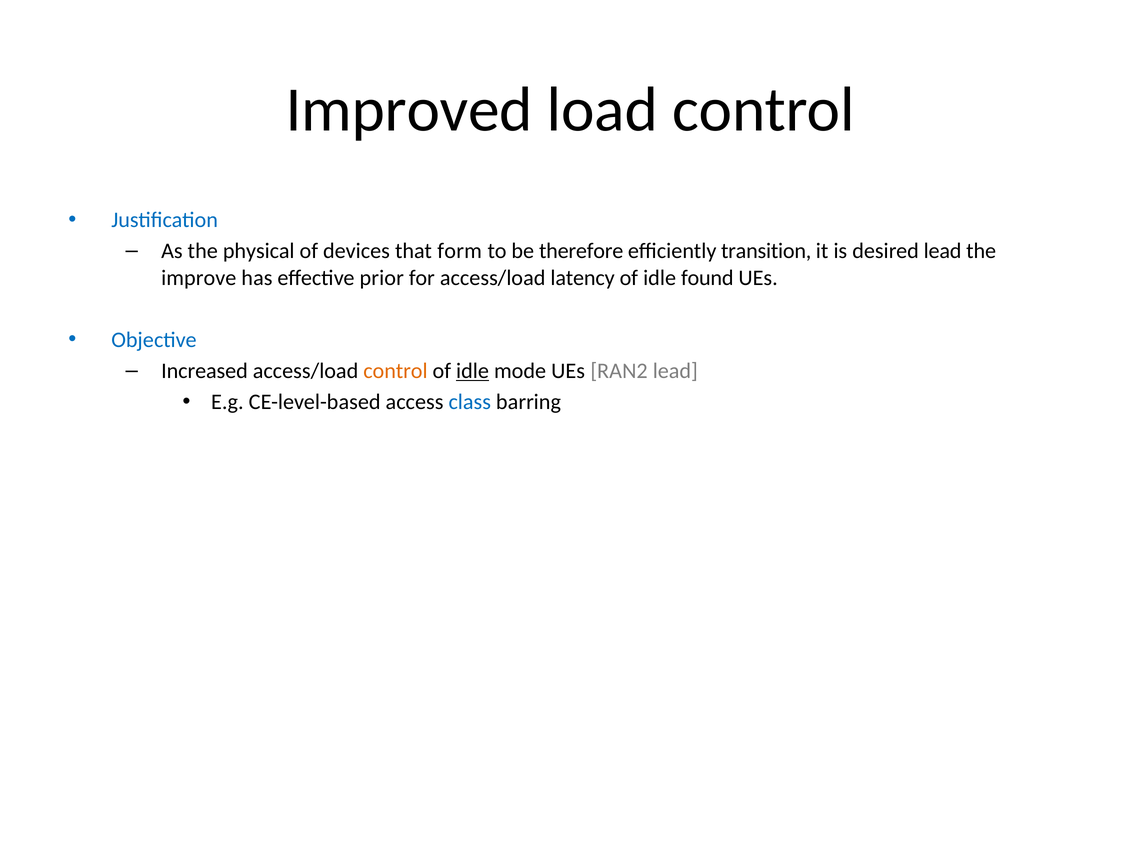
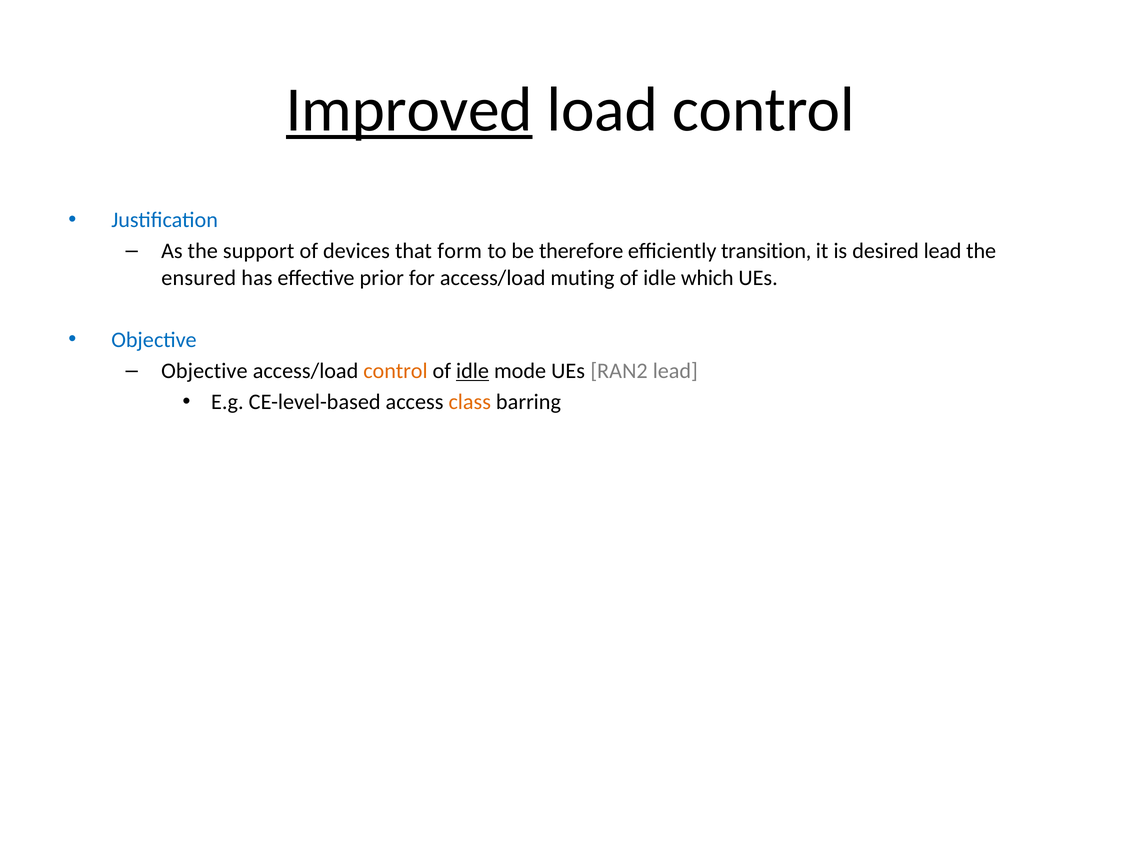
Improved underline: none -> present (409, 110)
physical: physical -> support (259, 251)
improve: improve -> ensured (199, 278)
latency: latency -> muting (582, 278)
found: found -> which (707, 278)
Increased: Increased -> Objective (204, 371)
class colour: blue -> orange (470, 402)
